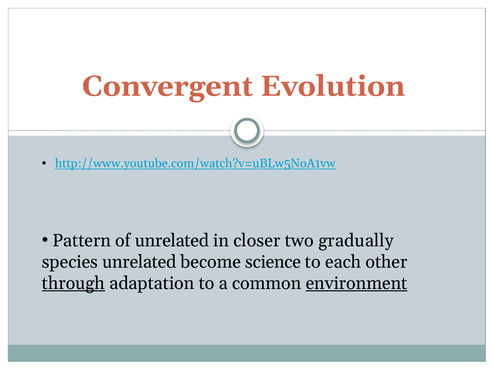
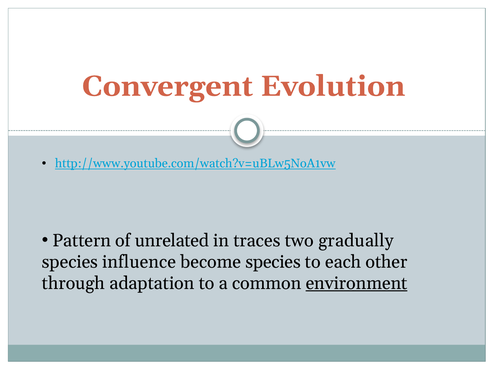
closer: closer -> traces (257, 241)
species unrelated: unrelated -> influence (139, 262)
become science: science -> species (273, 262)
through underline: present -> none (73, 284)
